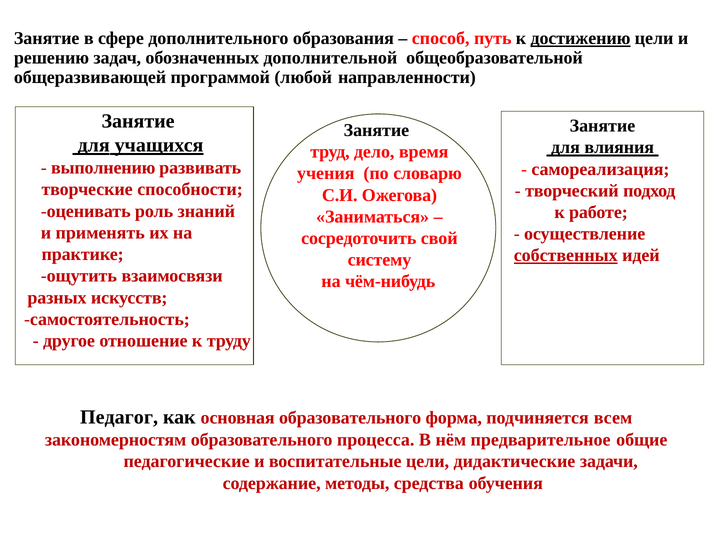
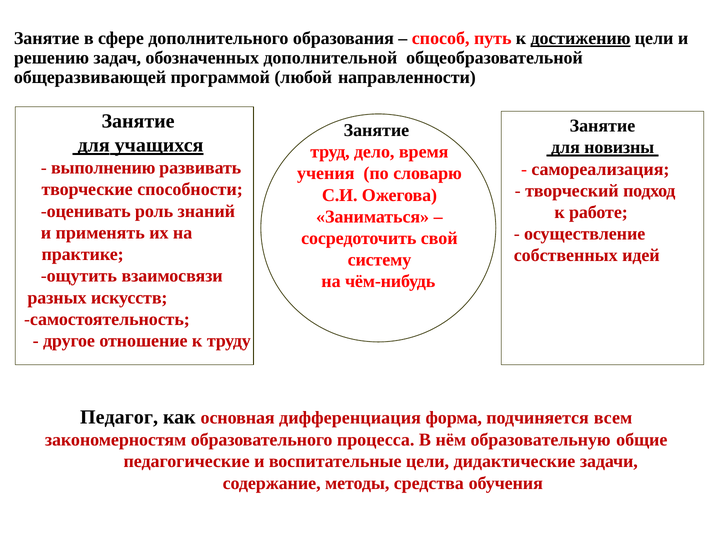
влияния: влияния -> новизны (619, 147)
собственных underline: present -> none (566, 255)
основная образовательного: образовательного -> дифференциация (350, 418)
предварительное: предварительное -> образовательную (541, 440)
